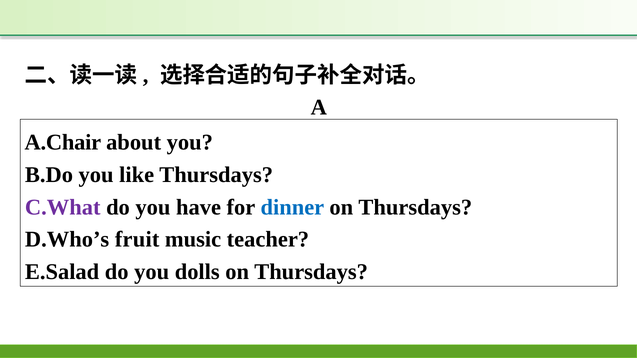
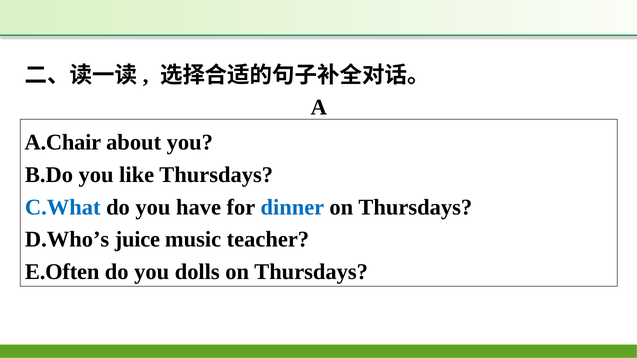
C.What colour: purple -> blue (63, 207)
fruit: fruit -> juice (137, 240)
E.Salad: E.Salad -> E.Often (62, 272)
